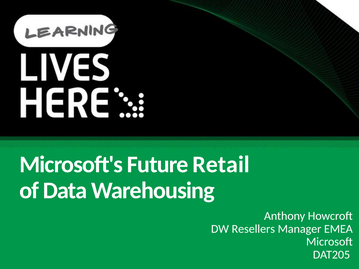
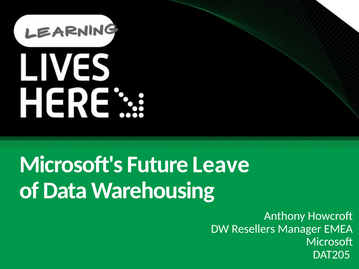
Retail: Retail -> Leave (221, 165)
